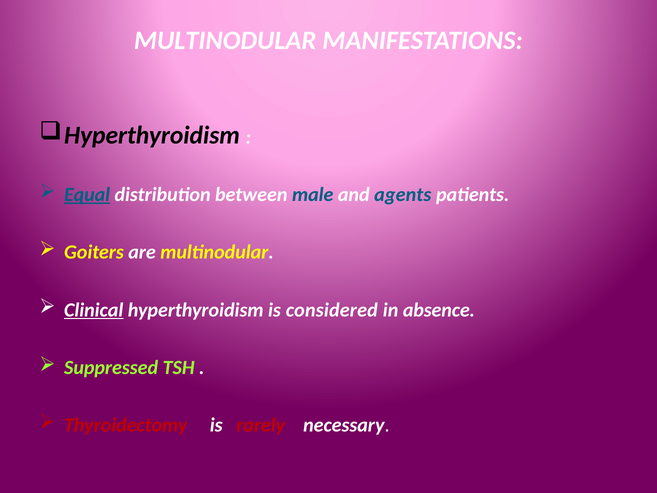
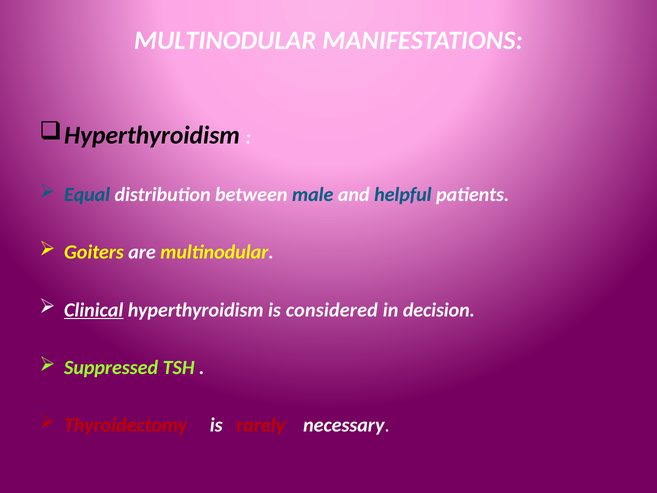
Equal underline: present -> none (87, 194)
agents: agents -> helpful (403, 194)
absence: absence -> decision (439, 310)
